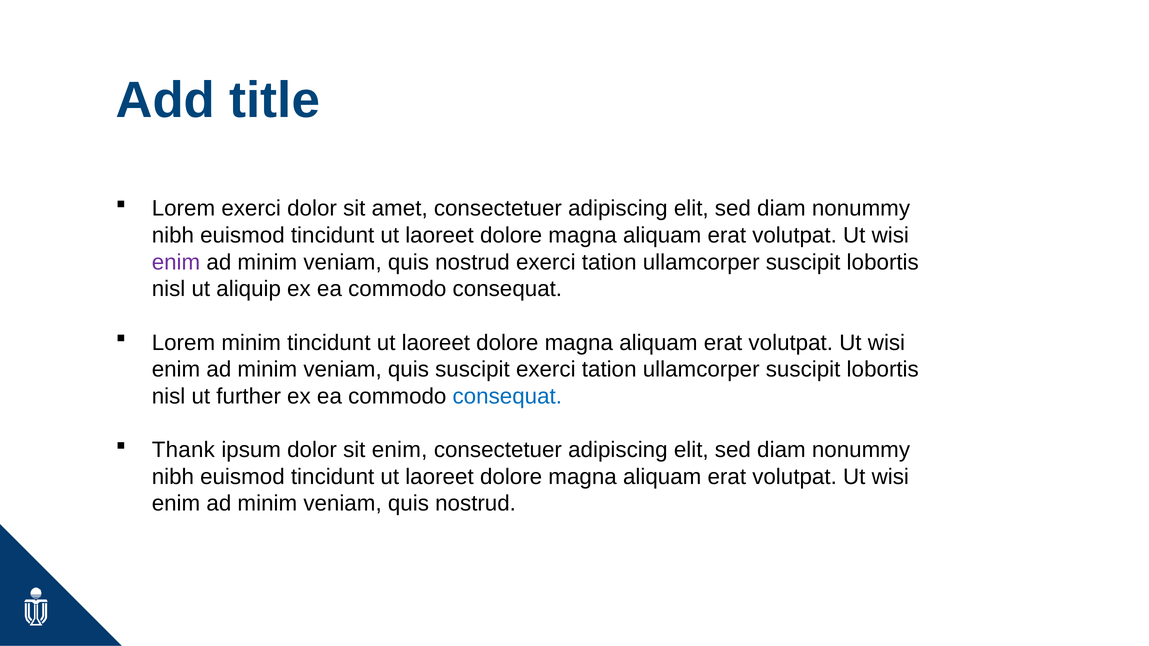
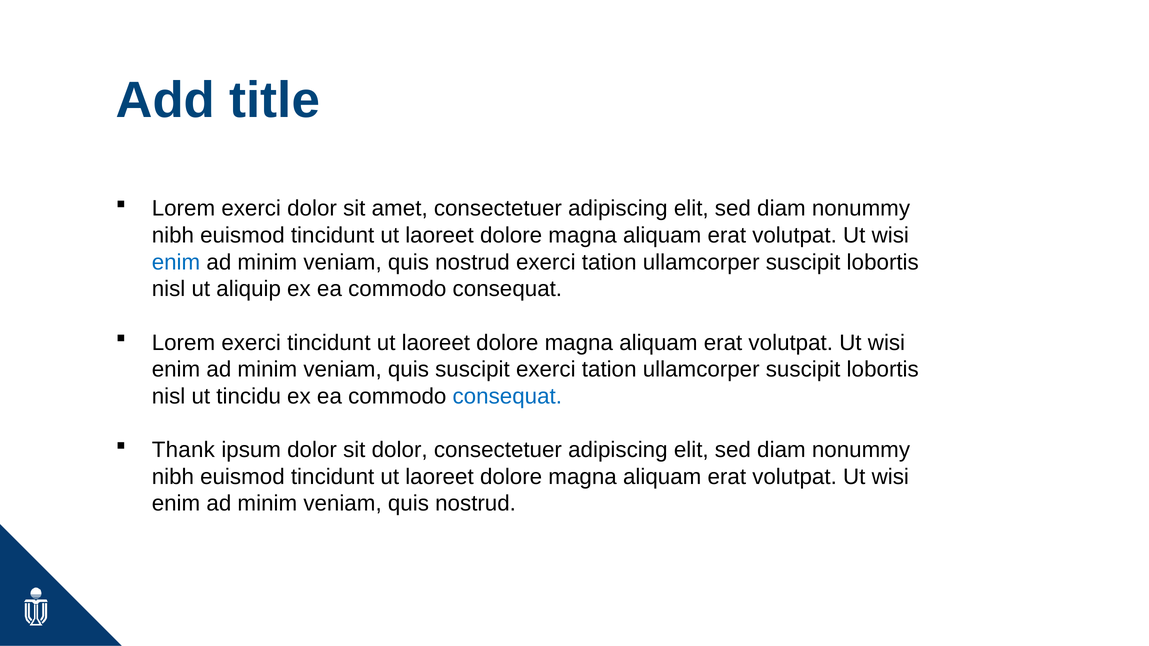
enim colour: purple -> blue (176, 262)
minim: minim -> exerci (251, 343)
further: further -> tincidu (249, 396)
sit enim: enim -> dolor (400, 450)
